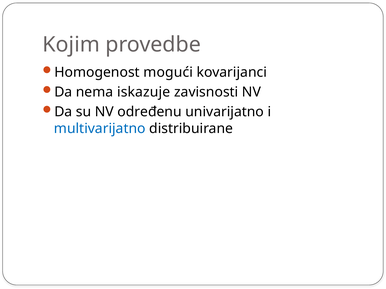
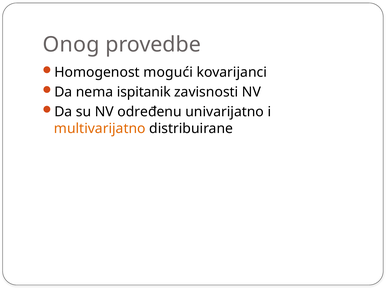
Kojim: Kojim -> Onog (71, 45)
iskazuje: iskazuje -> ispitanik (144, 92)
multivarijatno colour: blue -> orange (100, 129)
